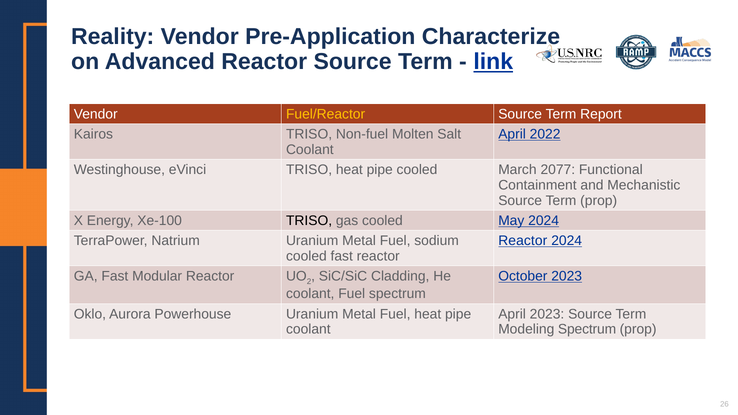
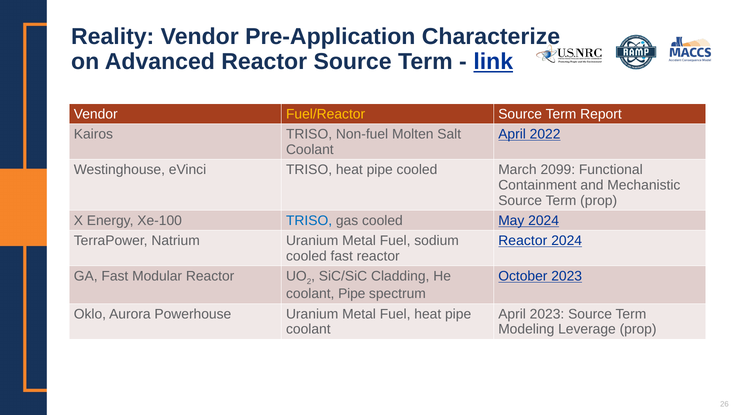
2077: 2077 -> 2099 (558, 170)
TRISO colour: black -> blue (309, 221)
coolant Fuel: Fuel -> Pipe (352, 294)
Modeling Spectrum: Spectrum -> Leverage (587, 329)
